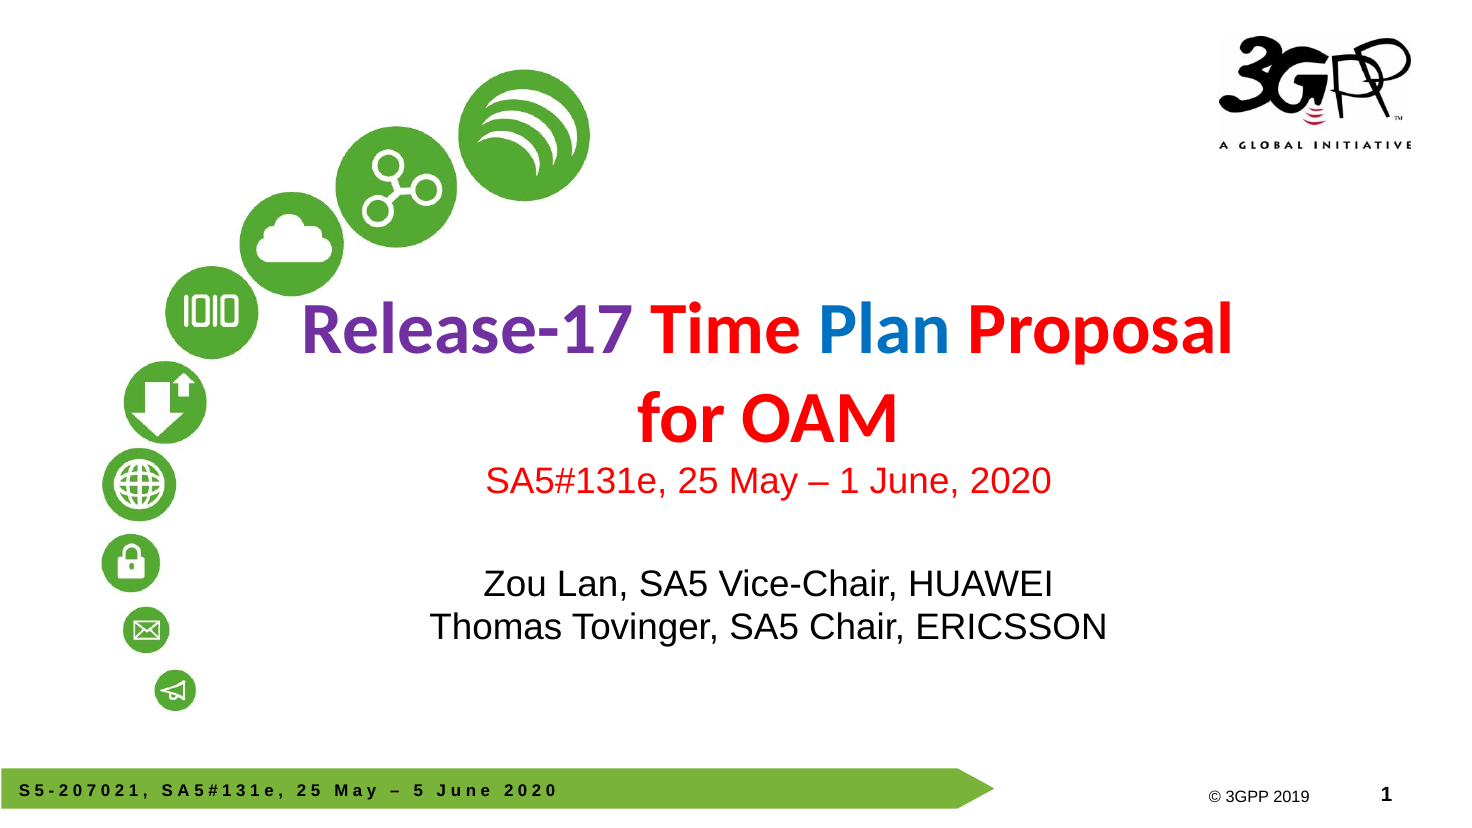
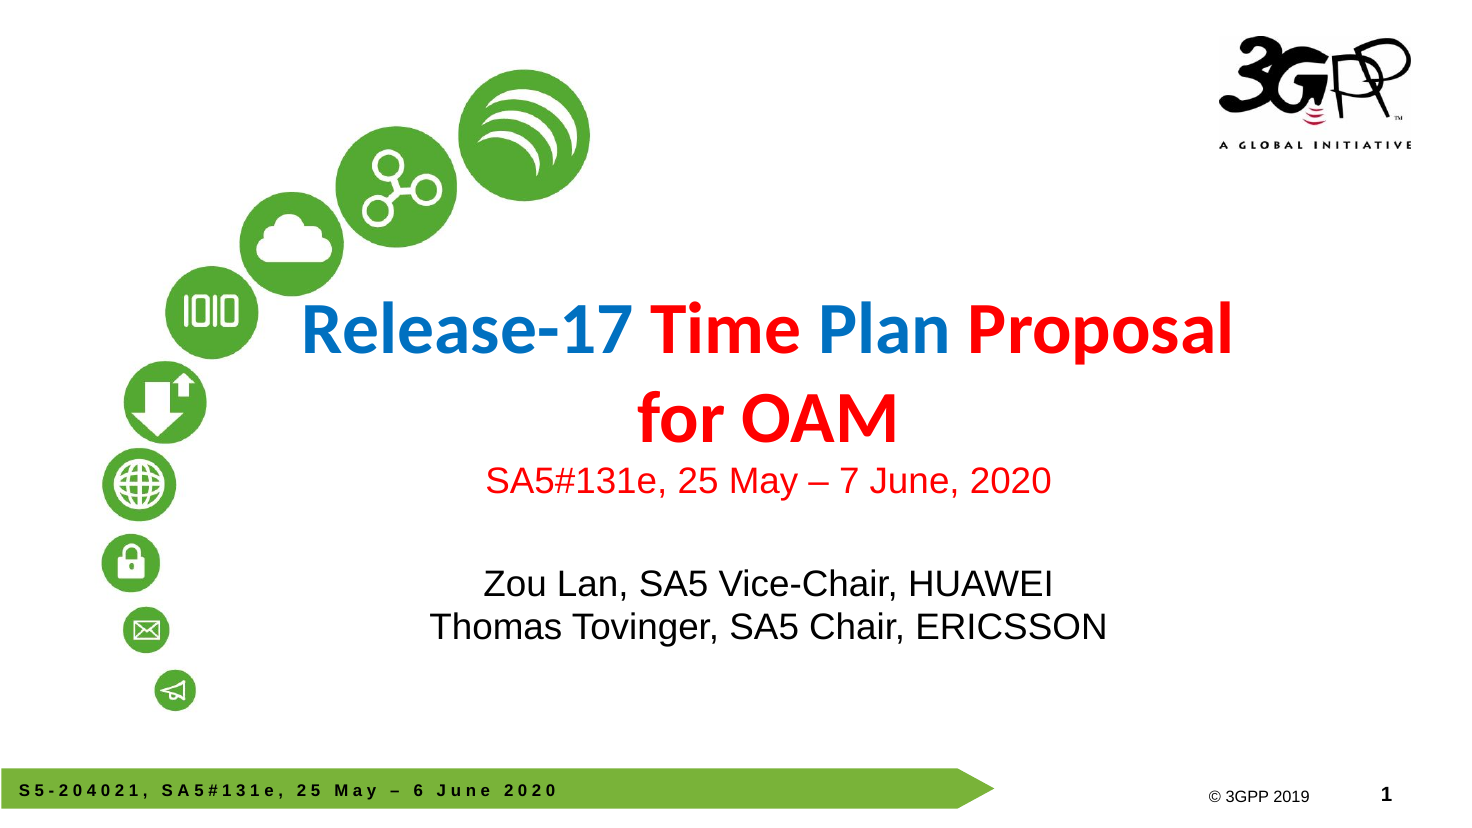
Release-17 colour: purple -> blue (468, 330)
1: 1 -> 7 (849, 482)
7: 7 -> 4 (92, 791)
5: 5 -> 6 (418, 791)
